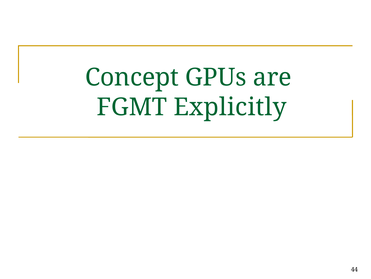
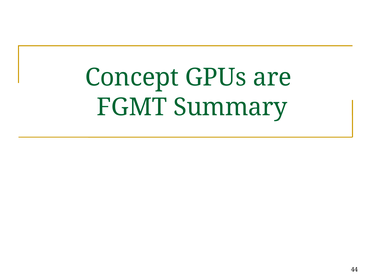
Explicitly: Explicitly -> Summary (230, 107)
